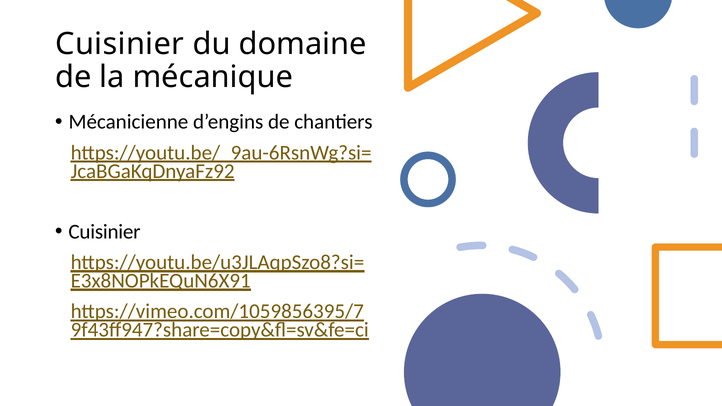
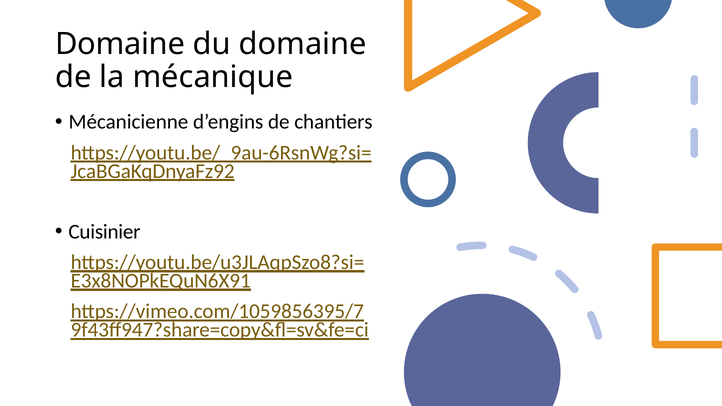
Cuisinier: Cuisinier -> Domaine (120, 44)
